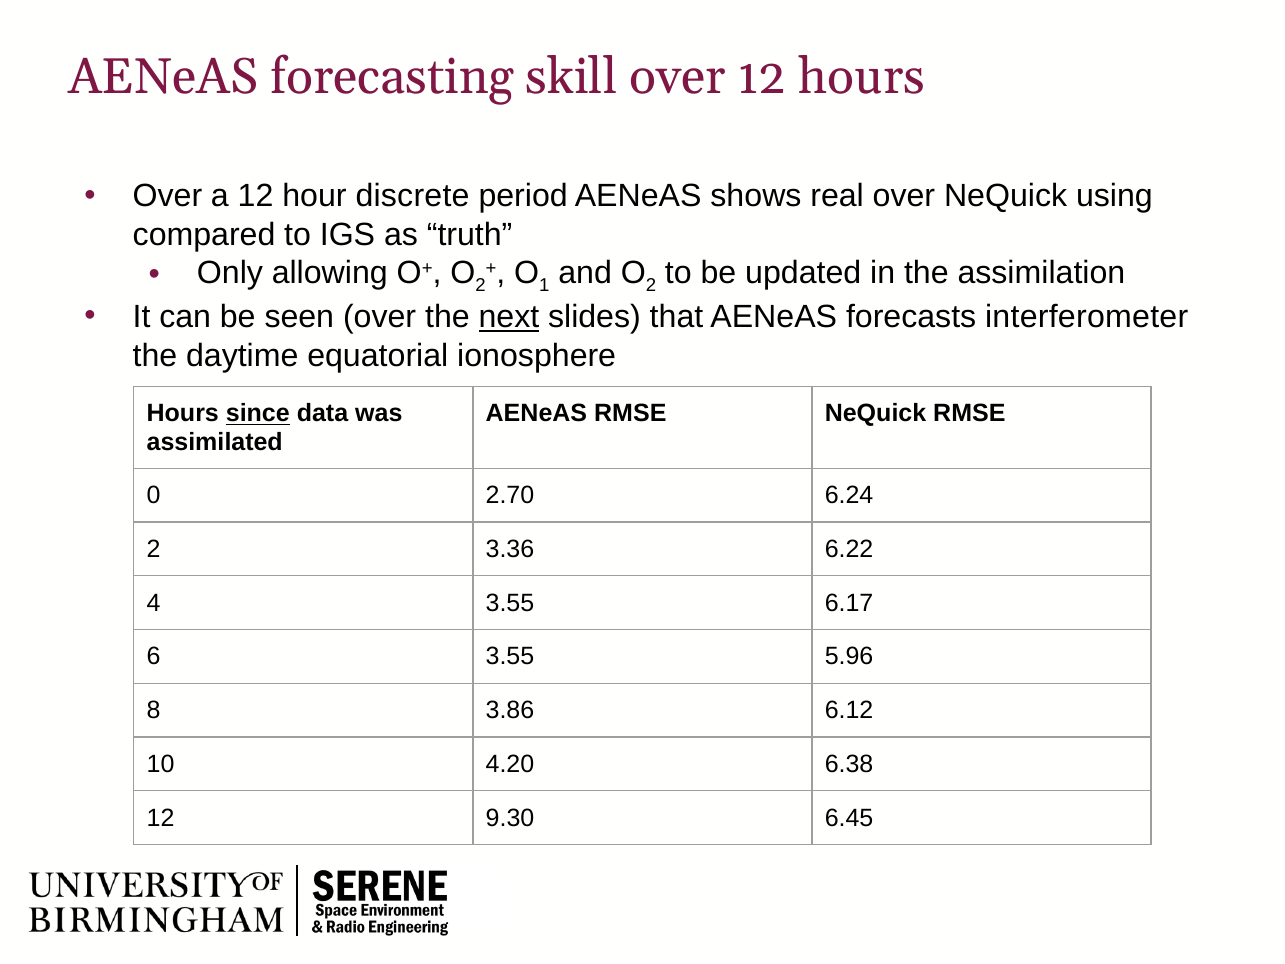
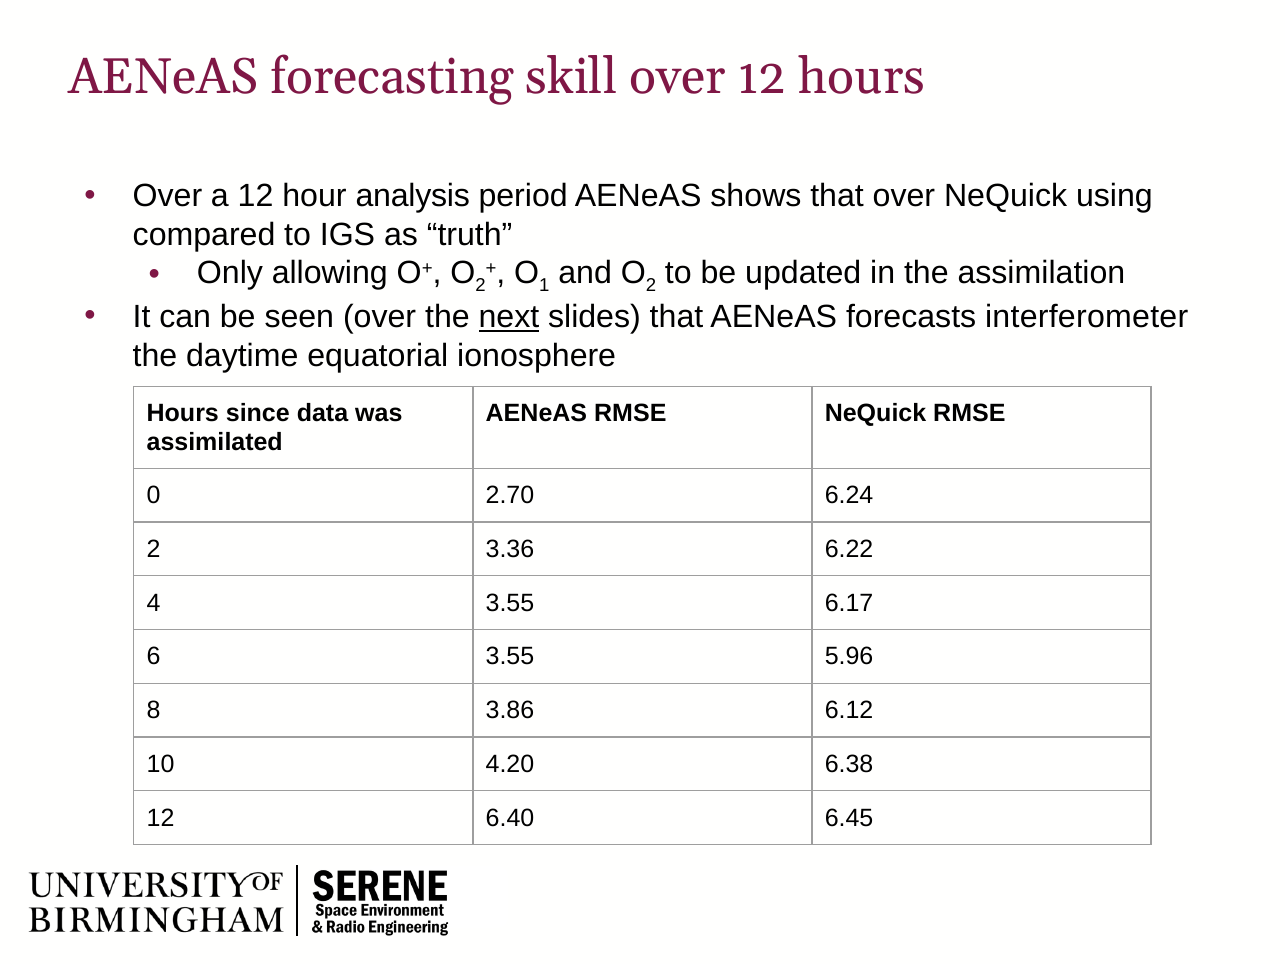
discrete: discrete -> analysis (413, 196)
shows real: real -> that (837, 196)
since underline: present -> none (258, 414)
9.30: 9.30 -> 6.40 (510, 818)
